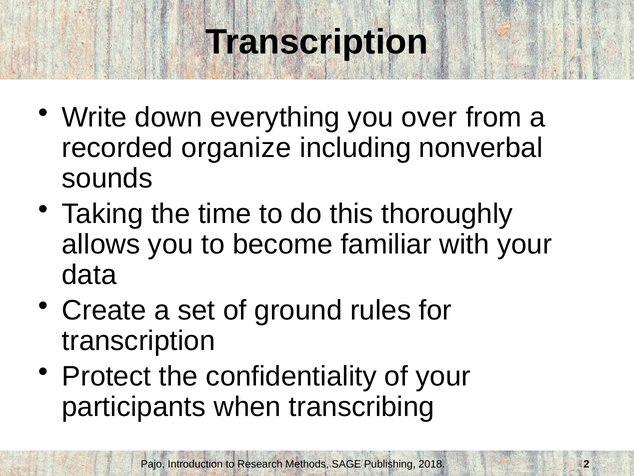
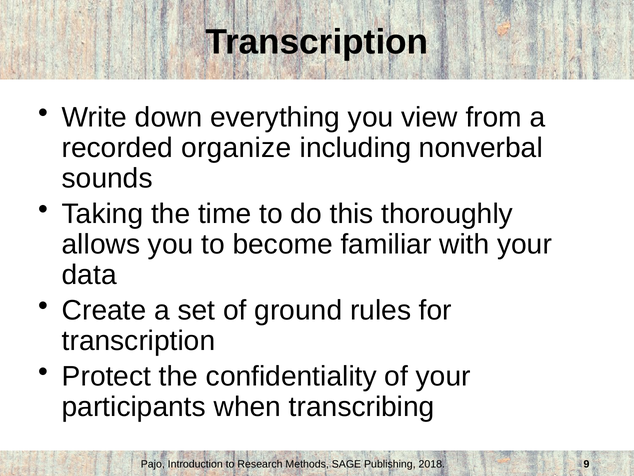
over: over -> view (429, 117)
2: 2 -> 9 (586, 464)
